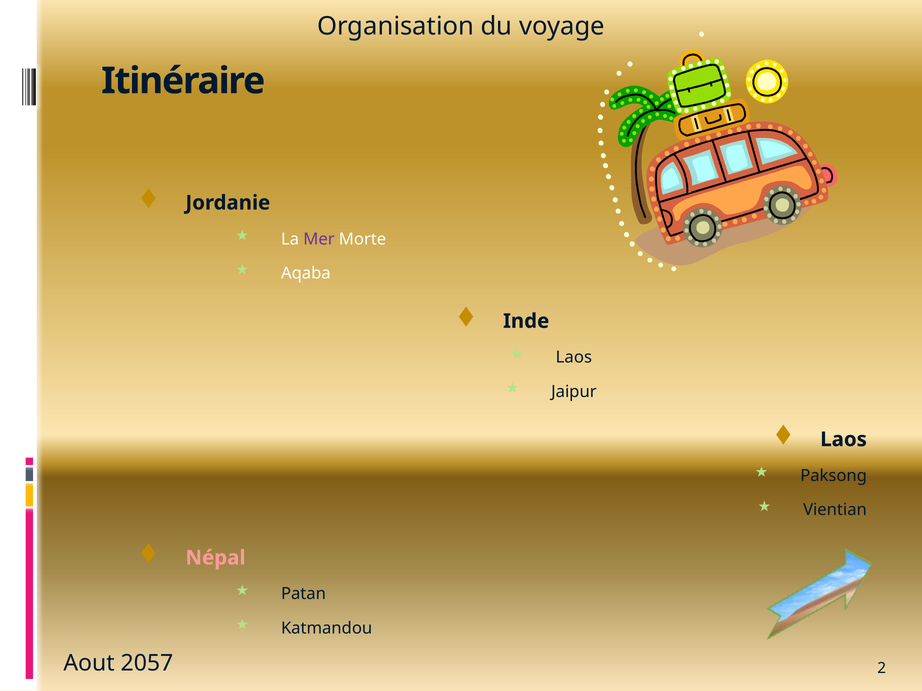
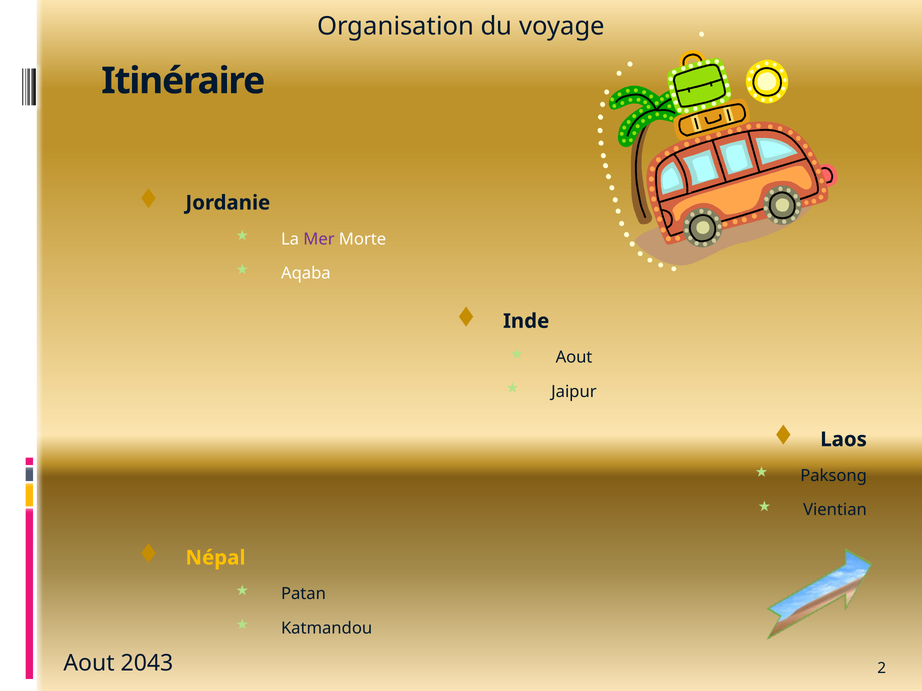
Laos: Laos -> Aout (574, 358)
Népal colour: pink -> yellow (215, 558)
2057: 2057 -> 2043 (147, 663)
